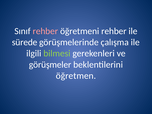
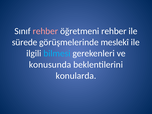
çalışma: çalışma -> meslekî (115, 42)
bilmesi colour: light green -> light blue (57, 53)
görüşmeler: görüşmeler -> konusunda (50, 65)
öğretmen: öğretmen -> konularda (76, 76)
